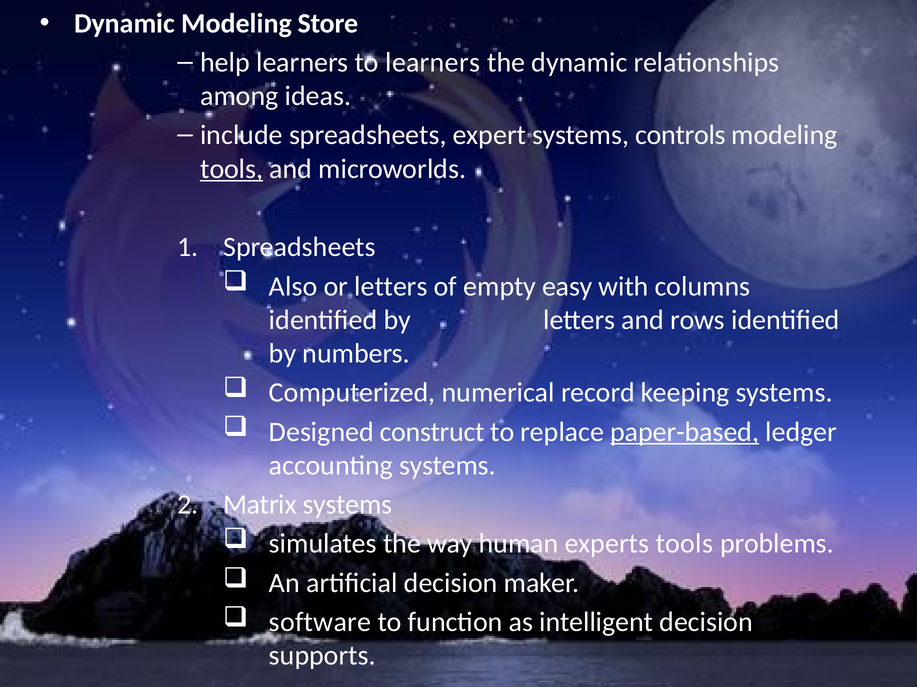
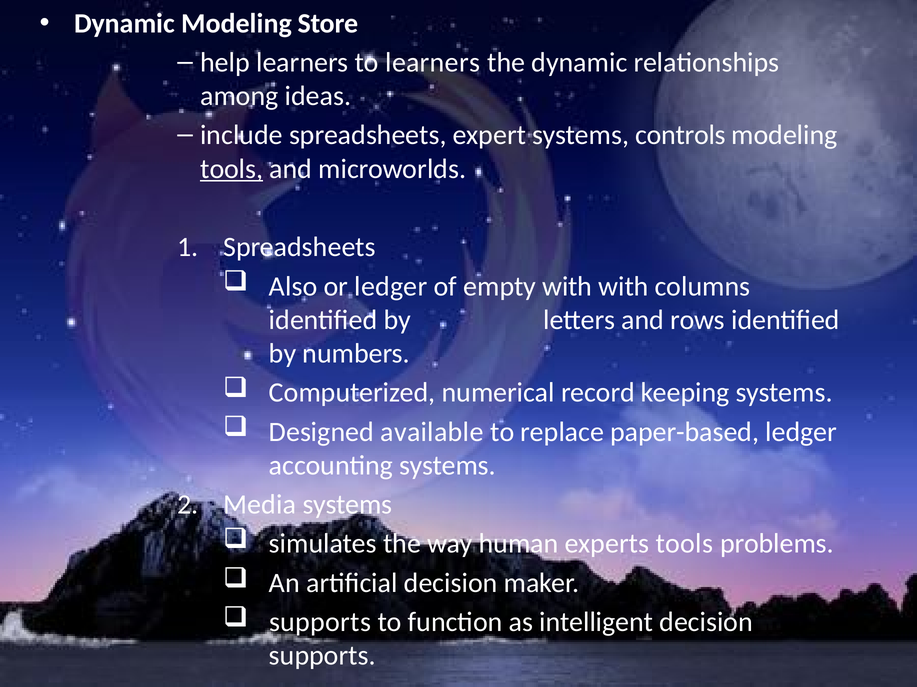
or letters: letters -> ledger (391, 287)
empty easy: easy -> with (567, 287)
construct: construct -> available (432, 432)
paper-based underline: present -> none (685, 432)
Matrix: Matrix -> Media (260, 505)
software: software -> supports (320, 623)
